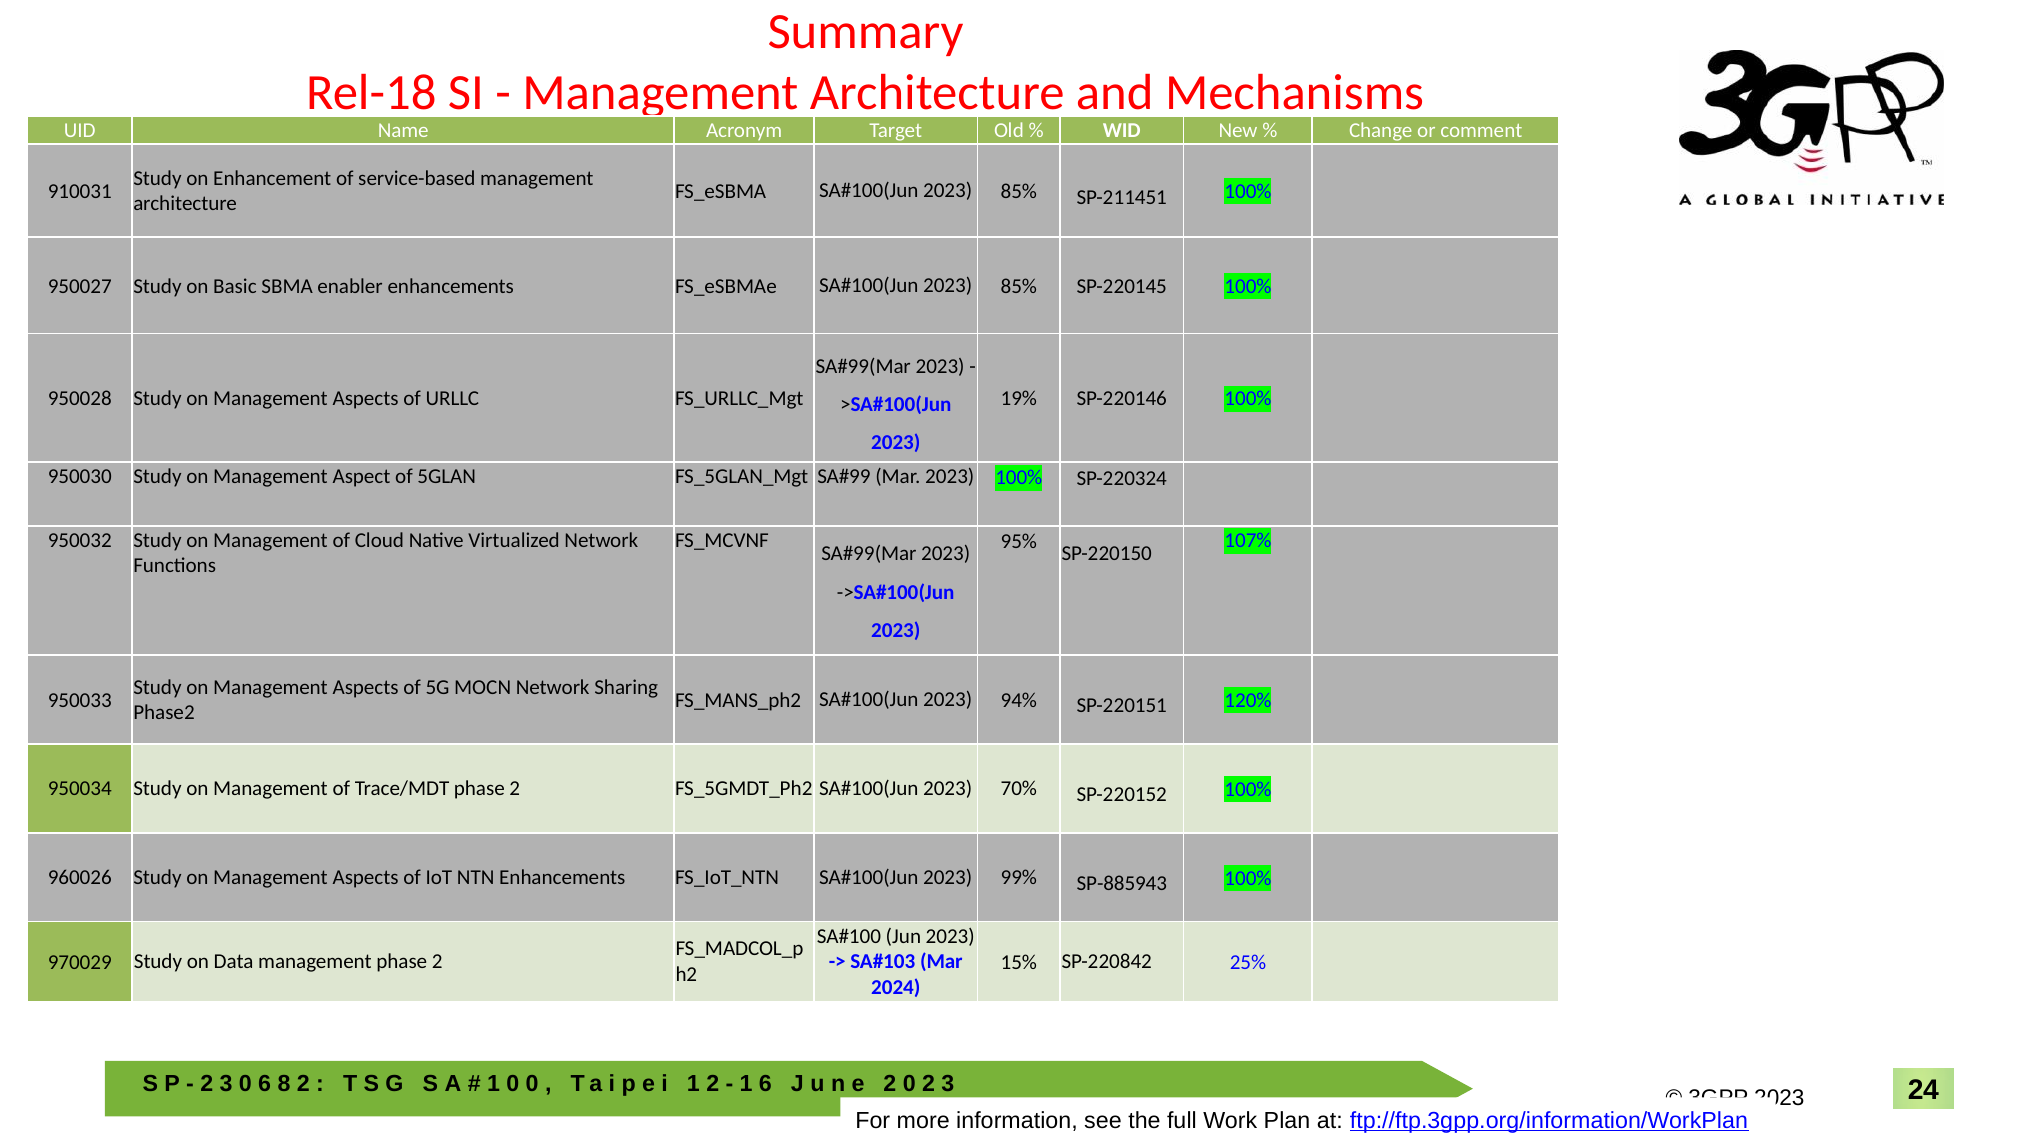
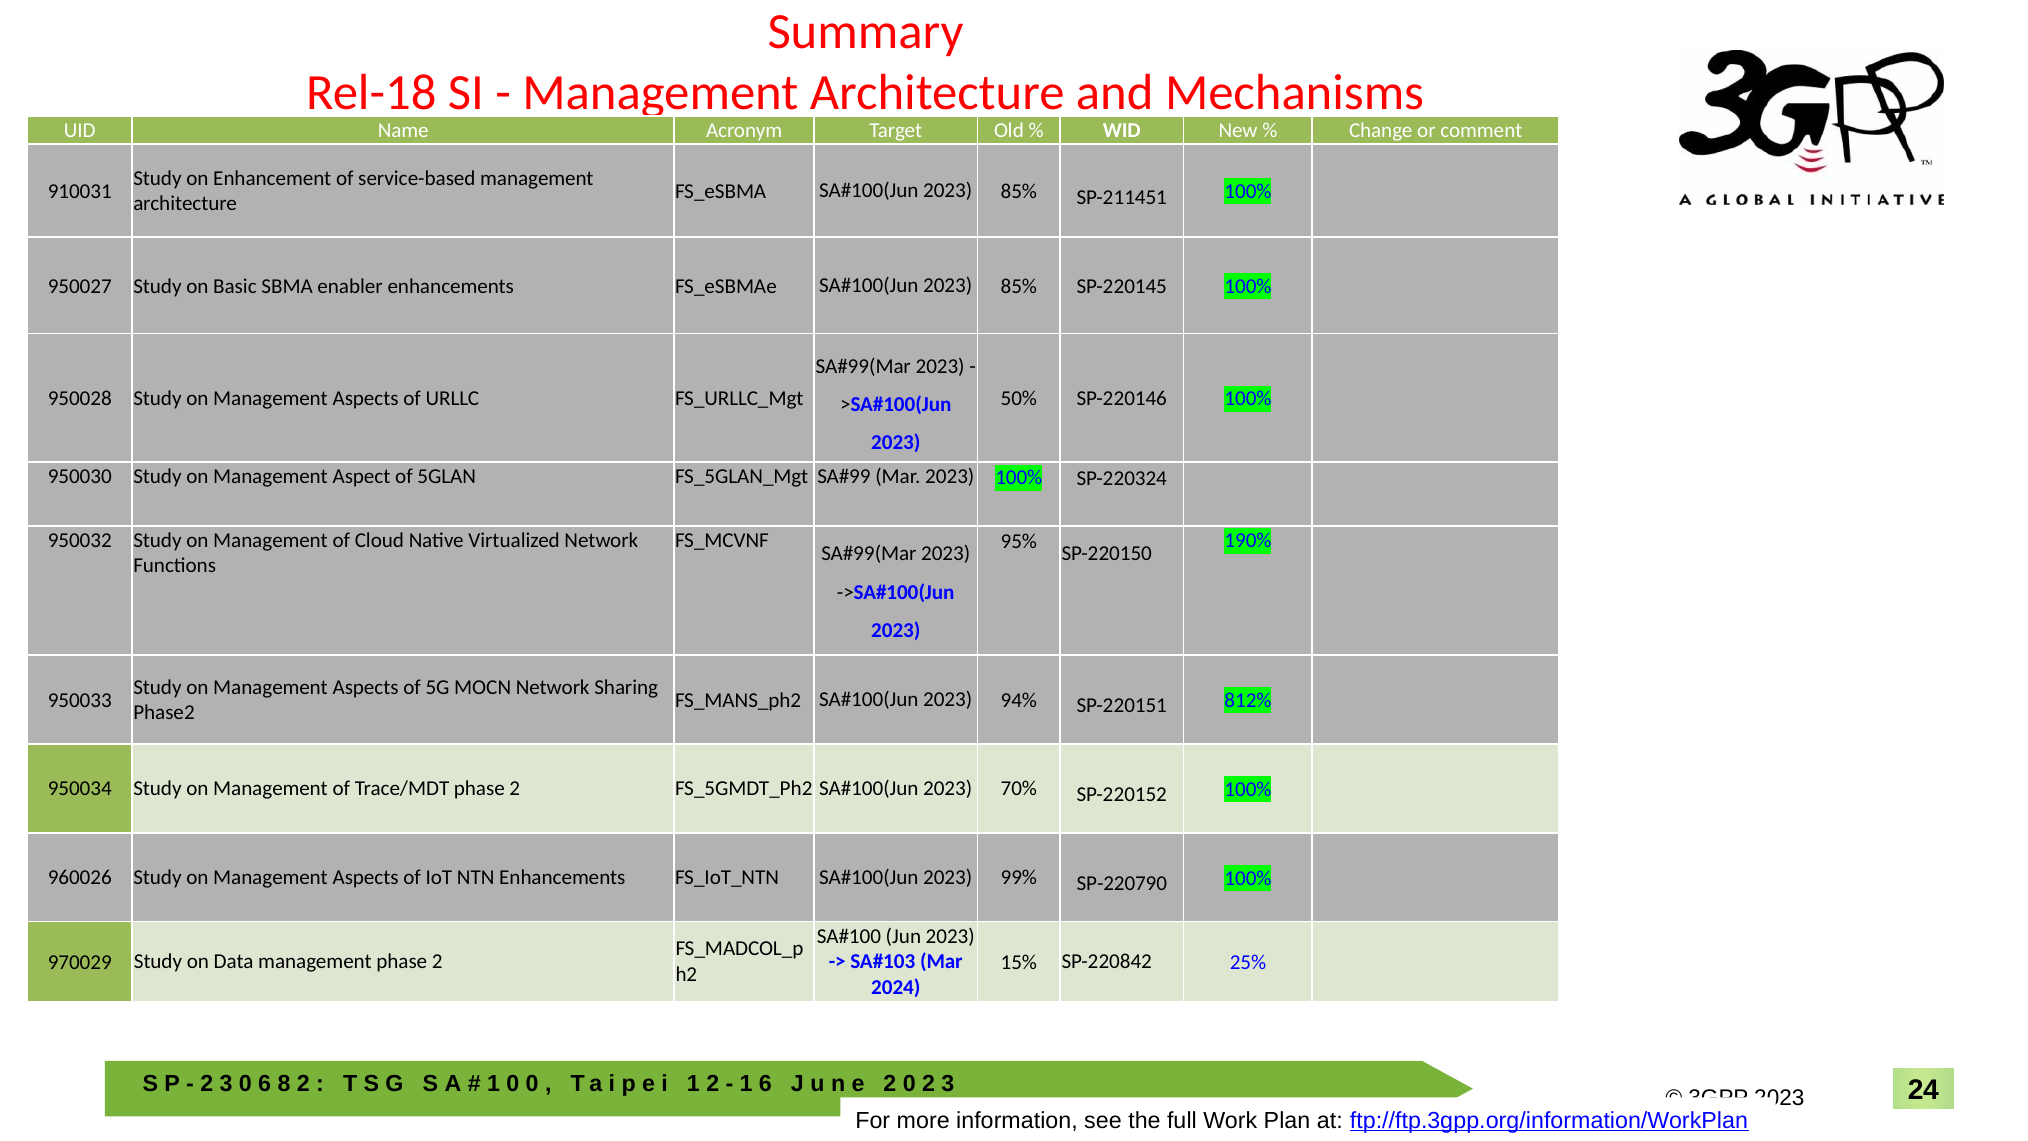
19%: 19% -> 50% (1019, 398)
107%: 107% -> 190% (1248, 541)
120%: 120% -> 812% (1248, 700)
SP-885943: SP-885943 -> SP-220790 (1122, 884)
